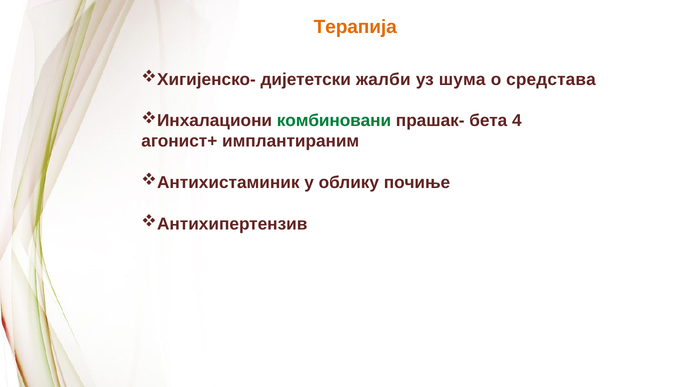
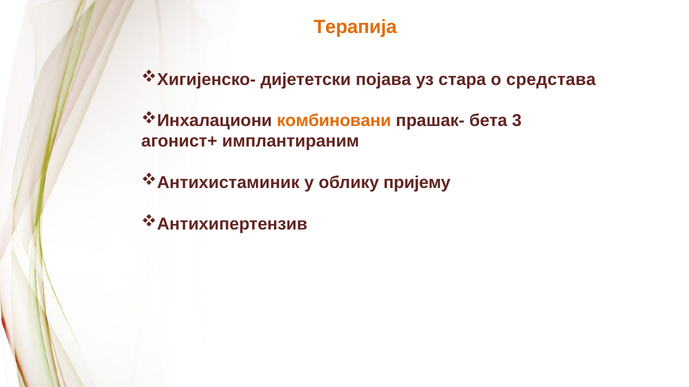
жалби: жалби -> појава (383, 79)
шума: шума -> стара (462, 79)
комбиновани colour: green -> orange (334, 121)
4: 4 -> 3 (517, 121)
почиње: почиње -> пријему (417, 183)
